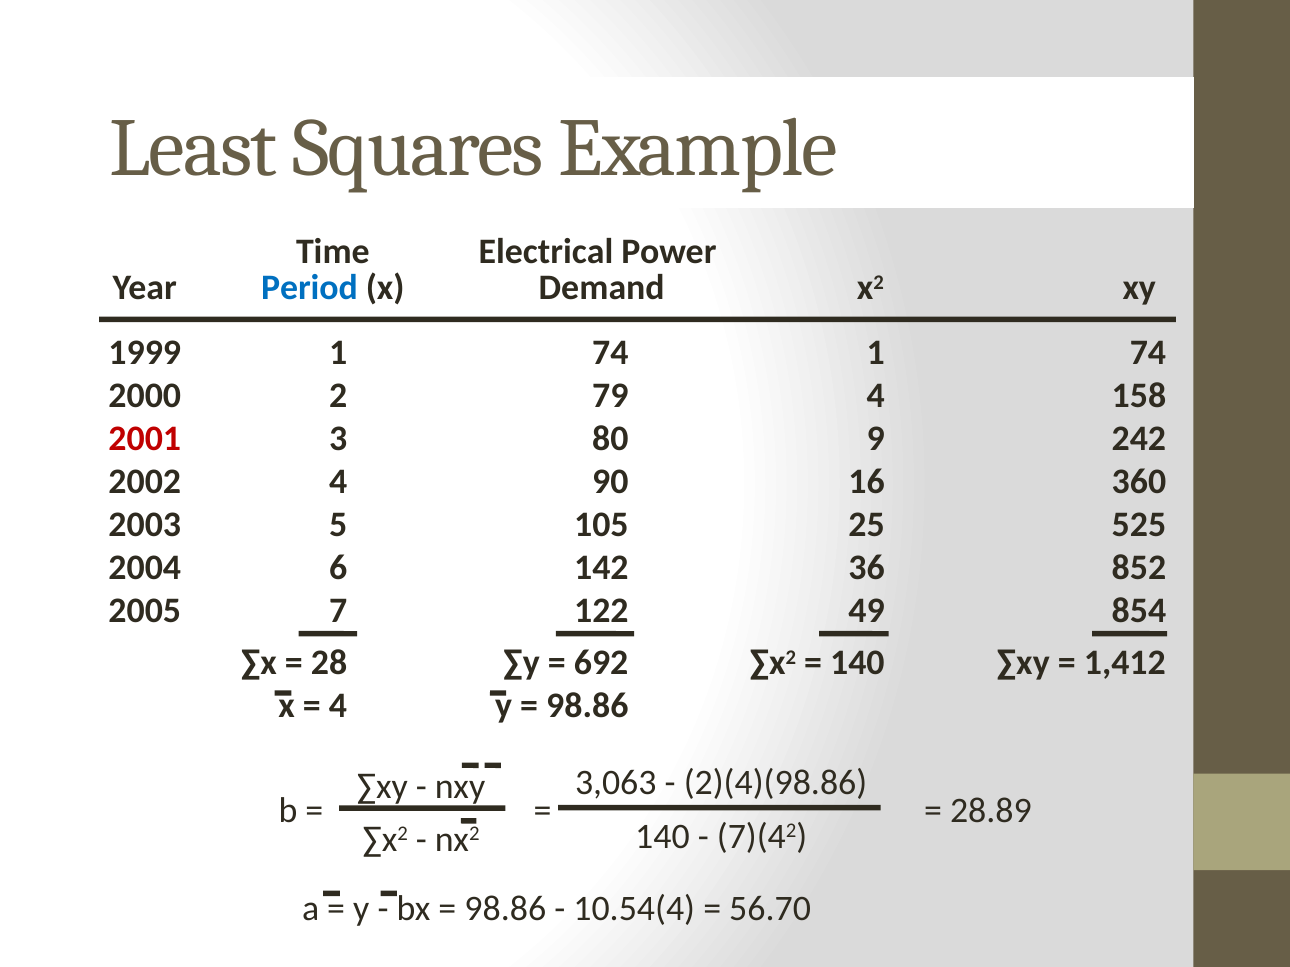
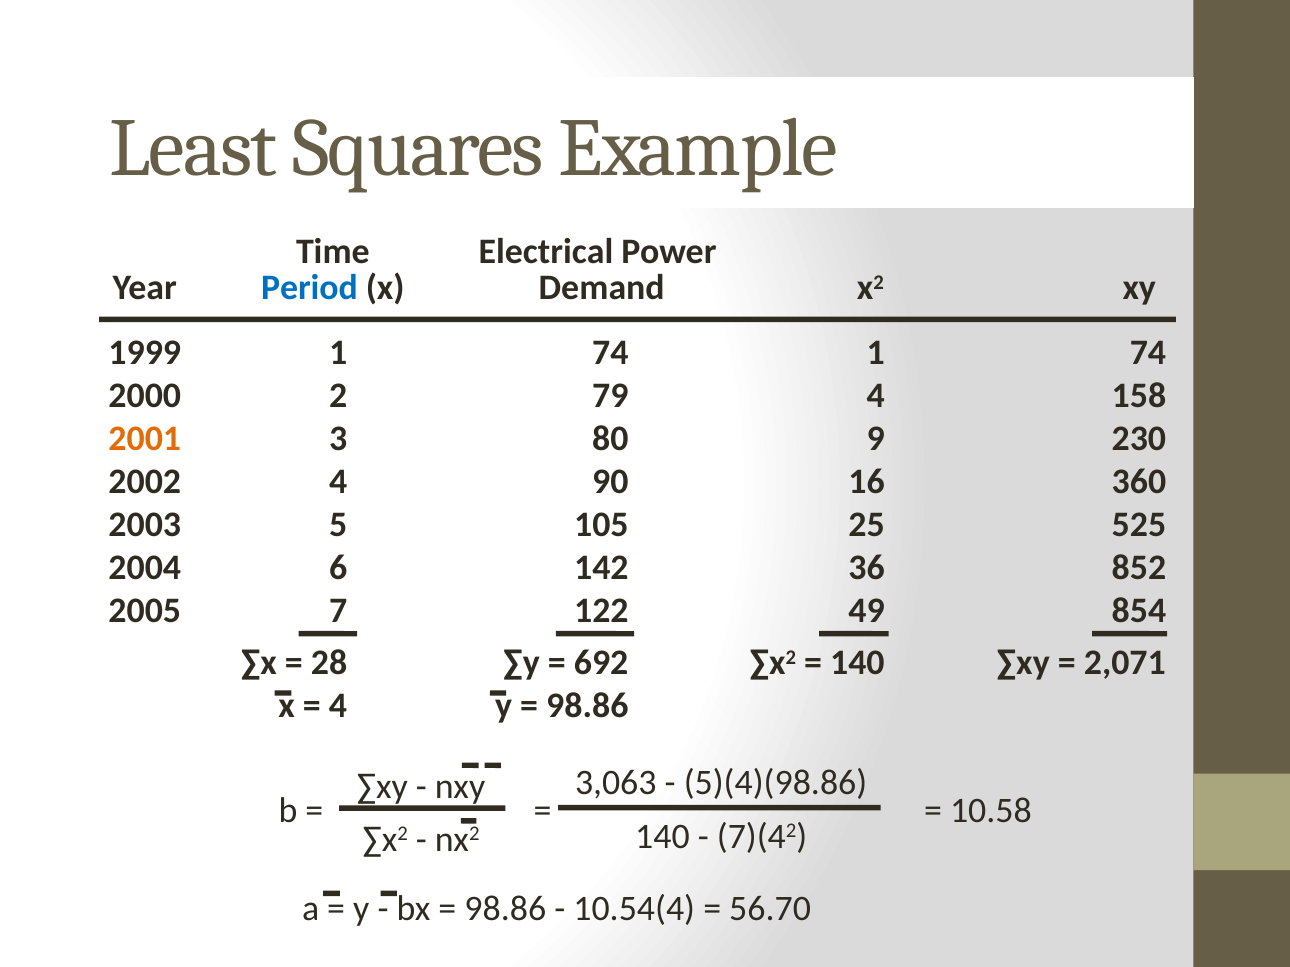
2001 colour: red -> orange (145, 439)
242: 242 -> 230 (1139, 439)
1,412: 1,412 -> 2,071 (1125, 663)
2)(4)(98.86: 2)(4)(98.86 -> 5)(4)(98.86 (775, 783)
28.89: 28.89 -> 10.58 (991, 811)
